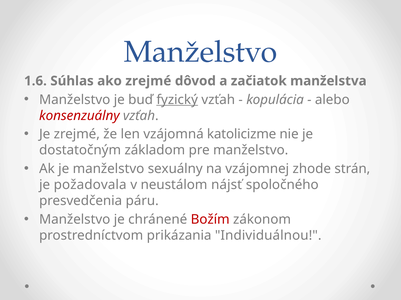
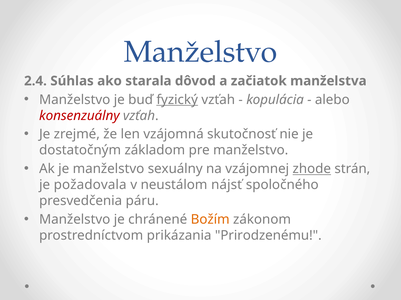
1.6: 1.6 -> 2.4 (35, 81)
ako zrejmé: zrejmé -> starala (148, 81)
katolicizme: katolicizme -> skutočnosť (242, 135)
zhode underline: none -> present (312, 169)
Božím colour: red -> orange (210, 220)
Individuálnou: Individuálnou -> Prirodzenému (268, 236)
